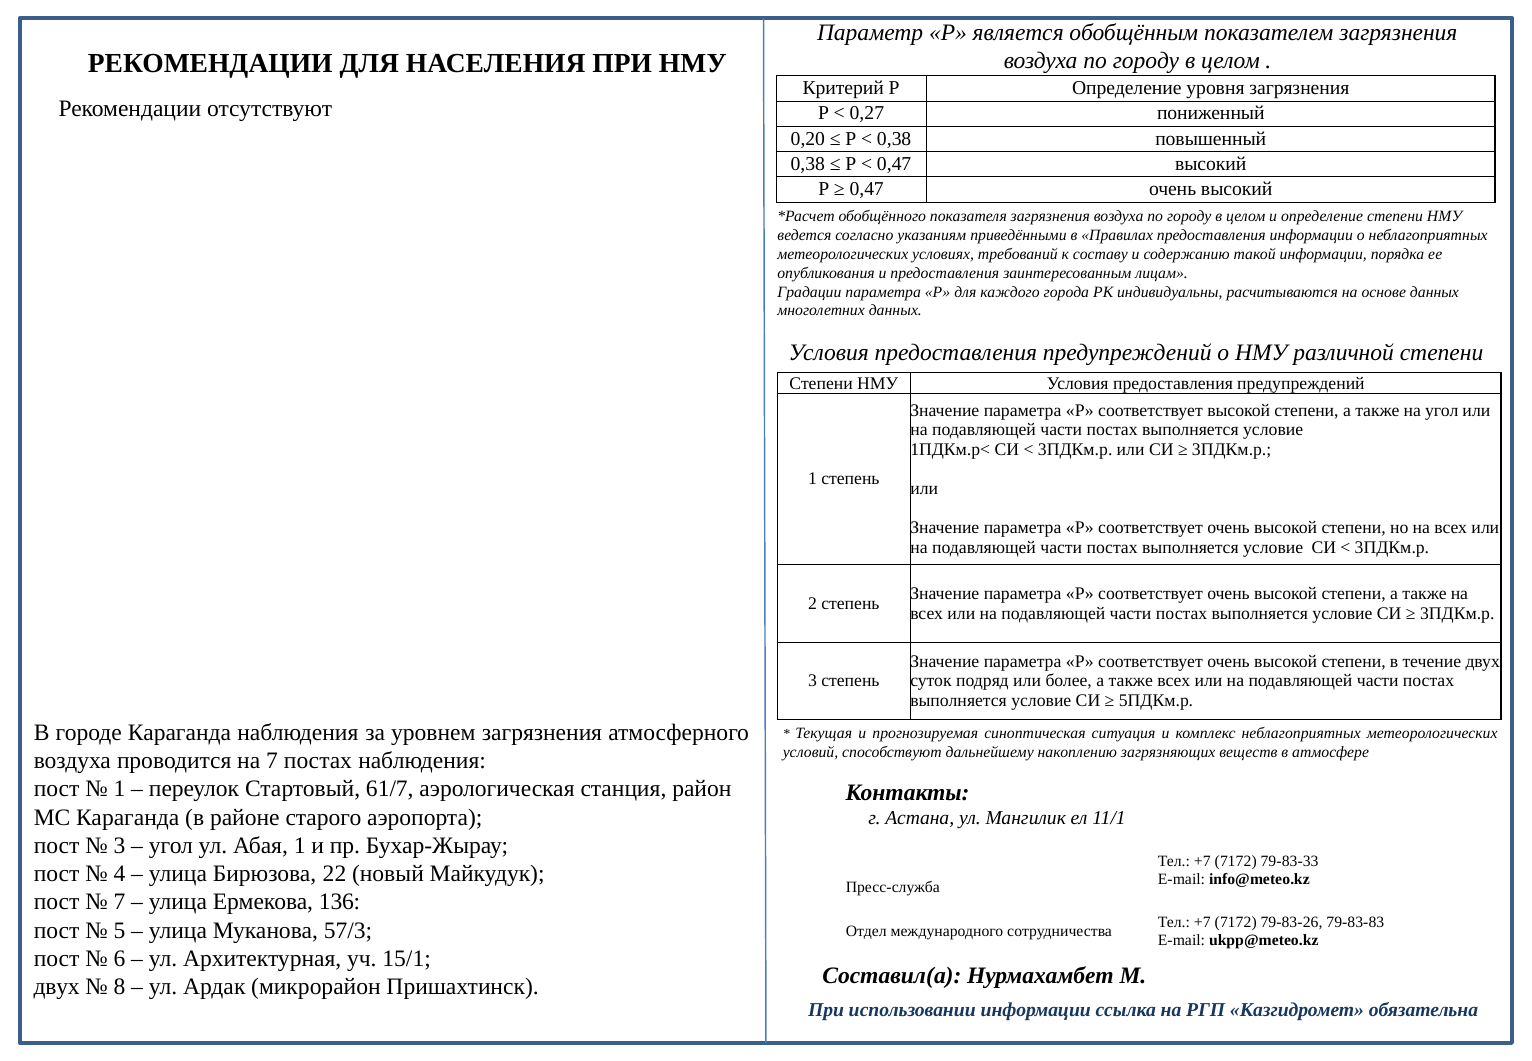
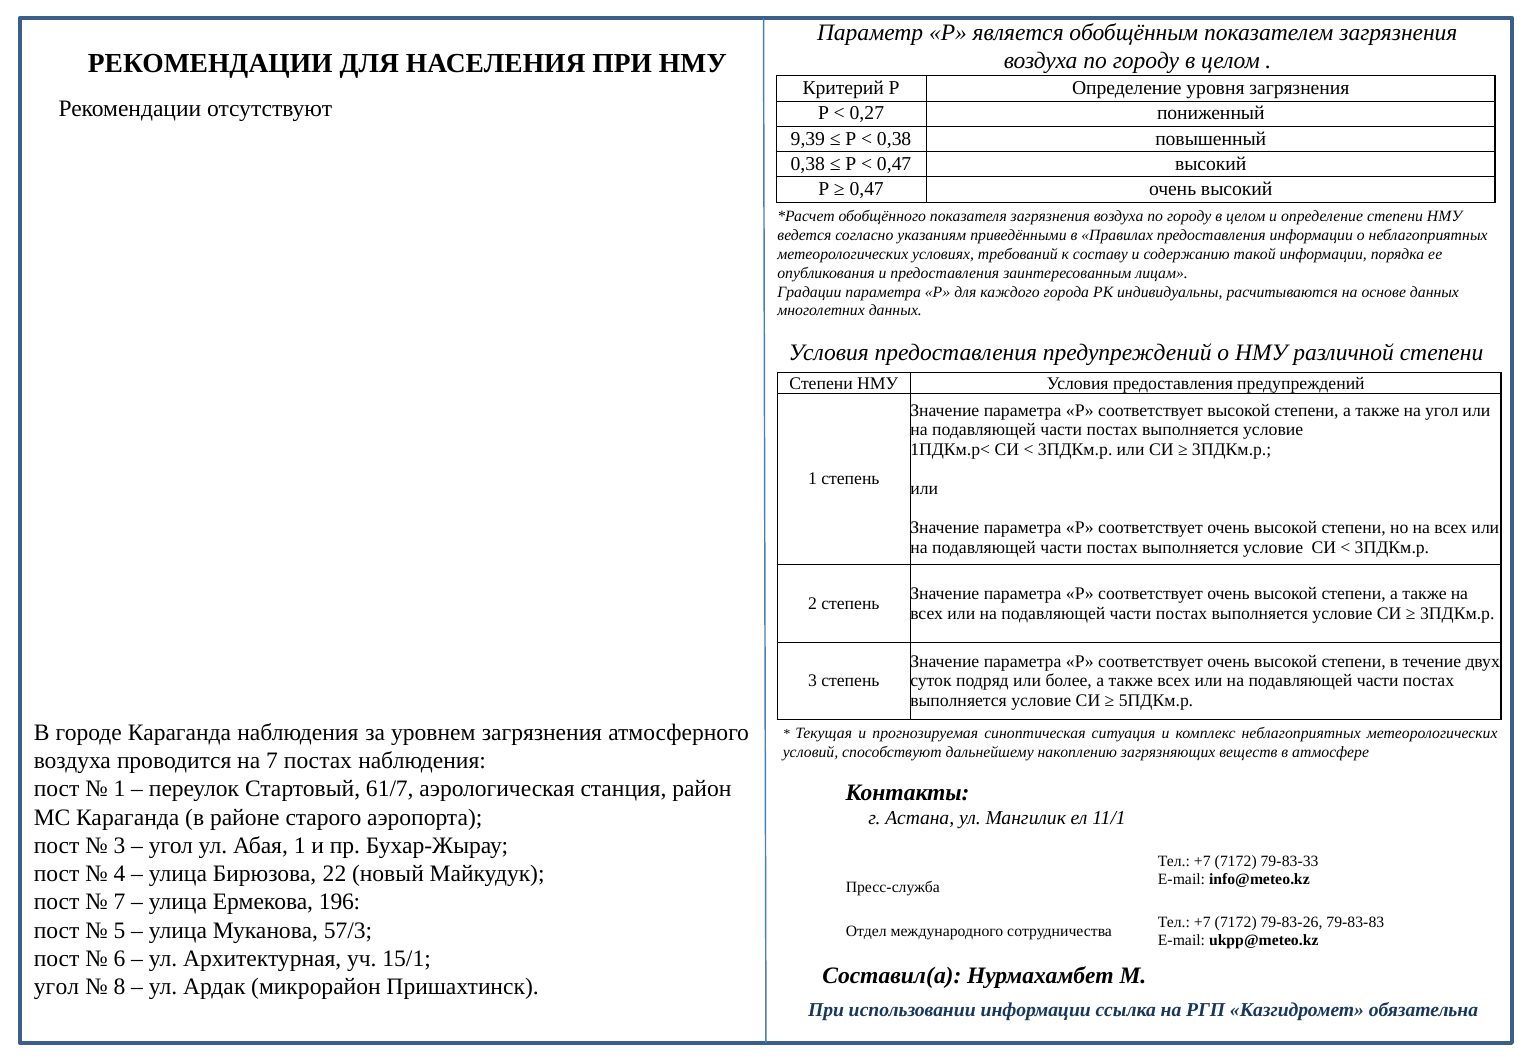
0,20: 0,20 -> 9,39 (808, 139)
136: 136 -> 196 (340, 902)
двух: двух -> угол (57, 987)
